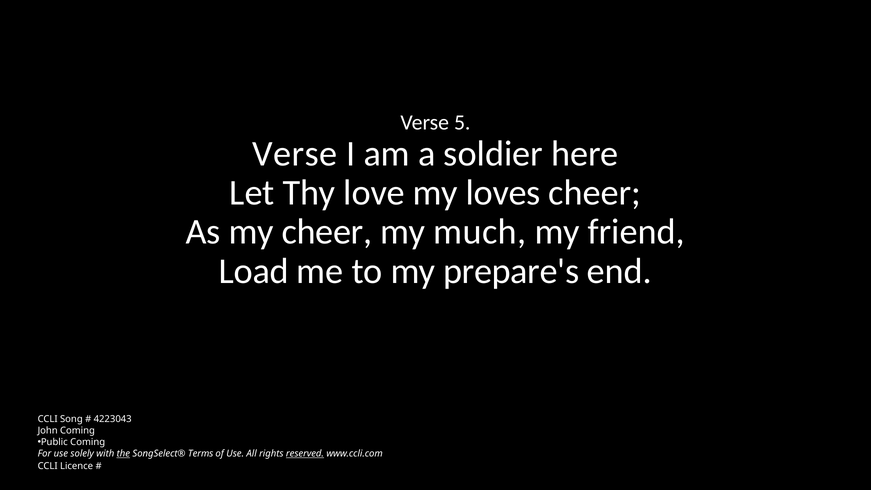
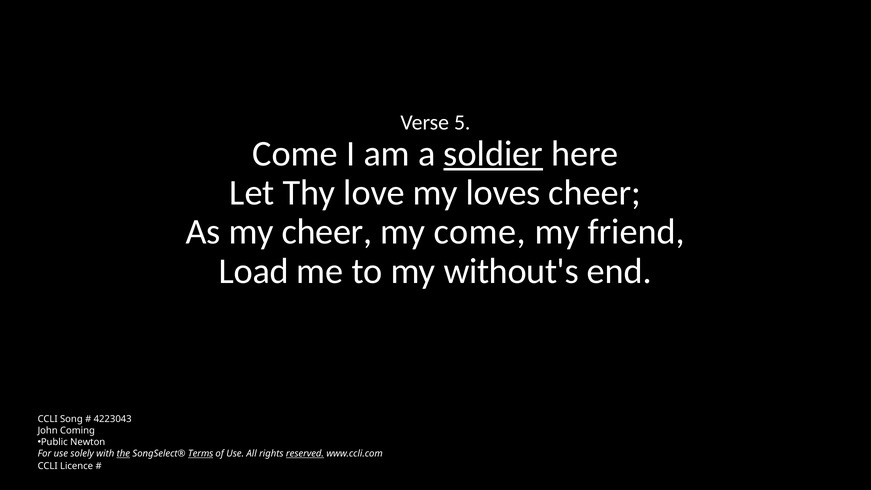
Verse: Verse -> Come (295, 154)
soldier underline: none -> present (493, 154)
my much: much -> come (480, 232)
prepare's: prepare's -> without's (511, 271)
Public Coming: Coming -> Newton (88, 442)
Terms underline: none -> present (201, 453)
